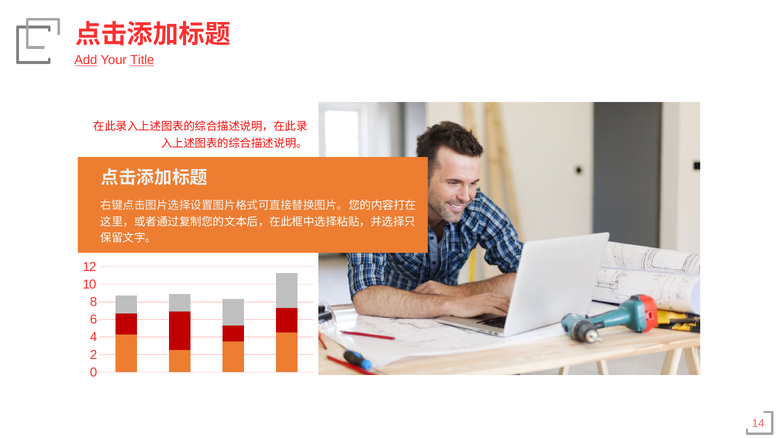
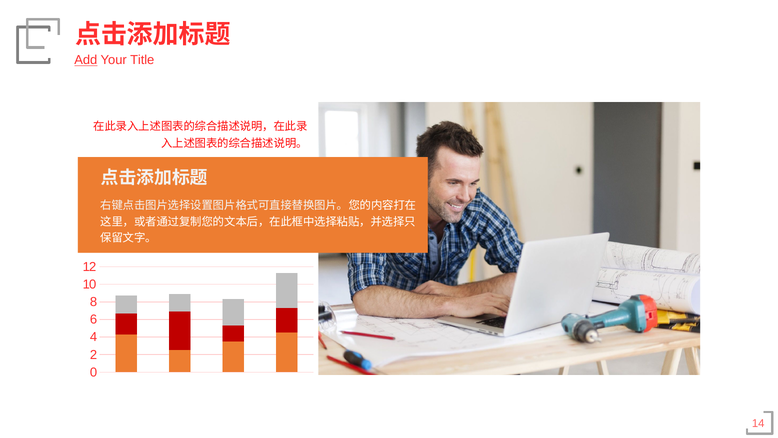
Title underline: present -> none (142, 60)
